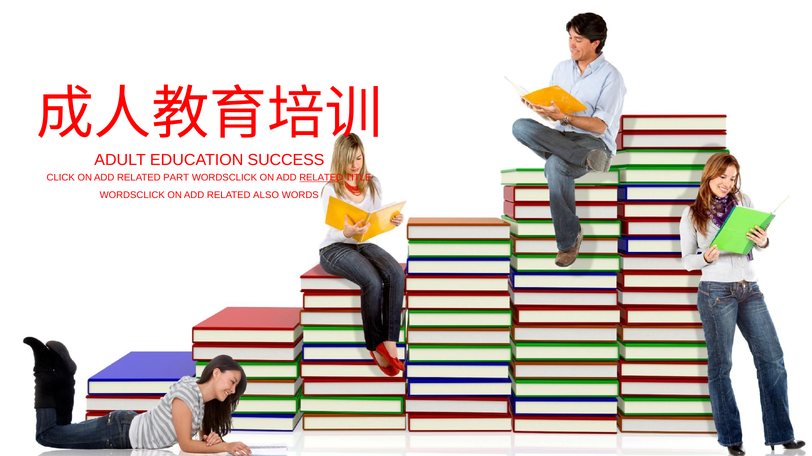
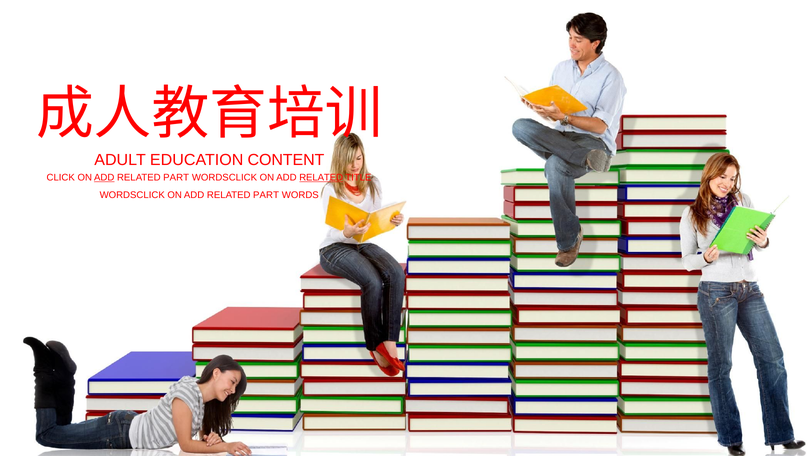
SUCCESS: SUCCESS -> CONTENT (286, 160)
ADD underline: none -> present (104, 178)
ALSO: ALSO -> PART (266, 195)
